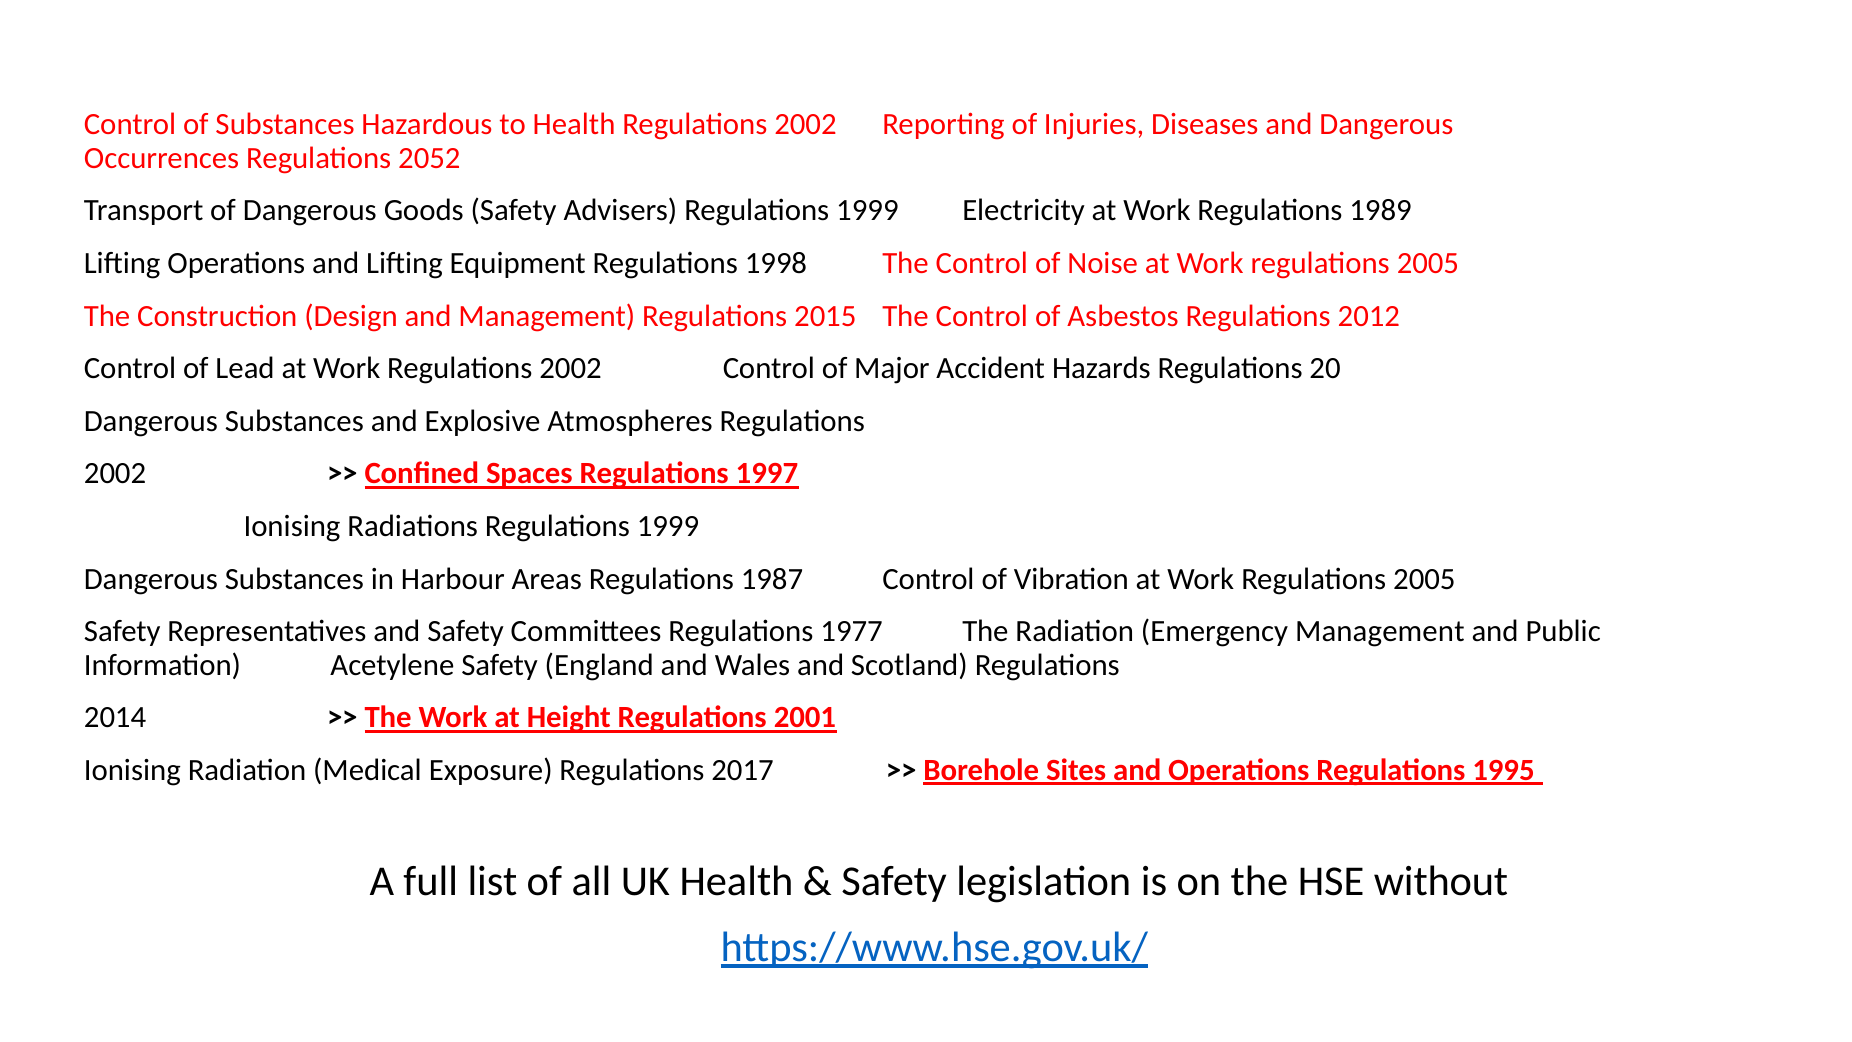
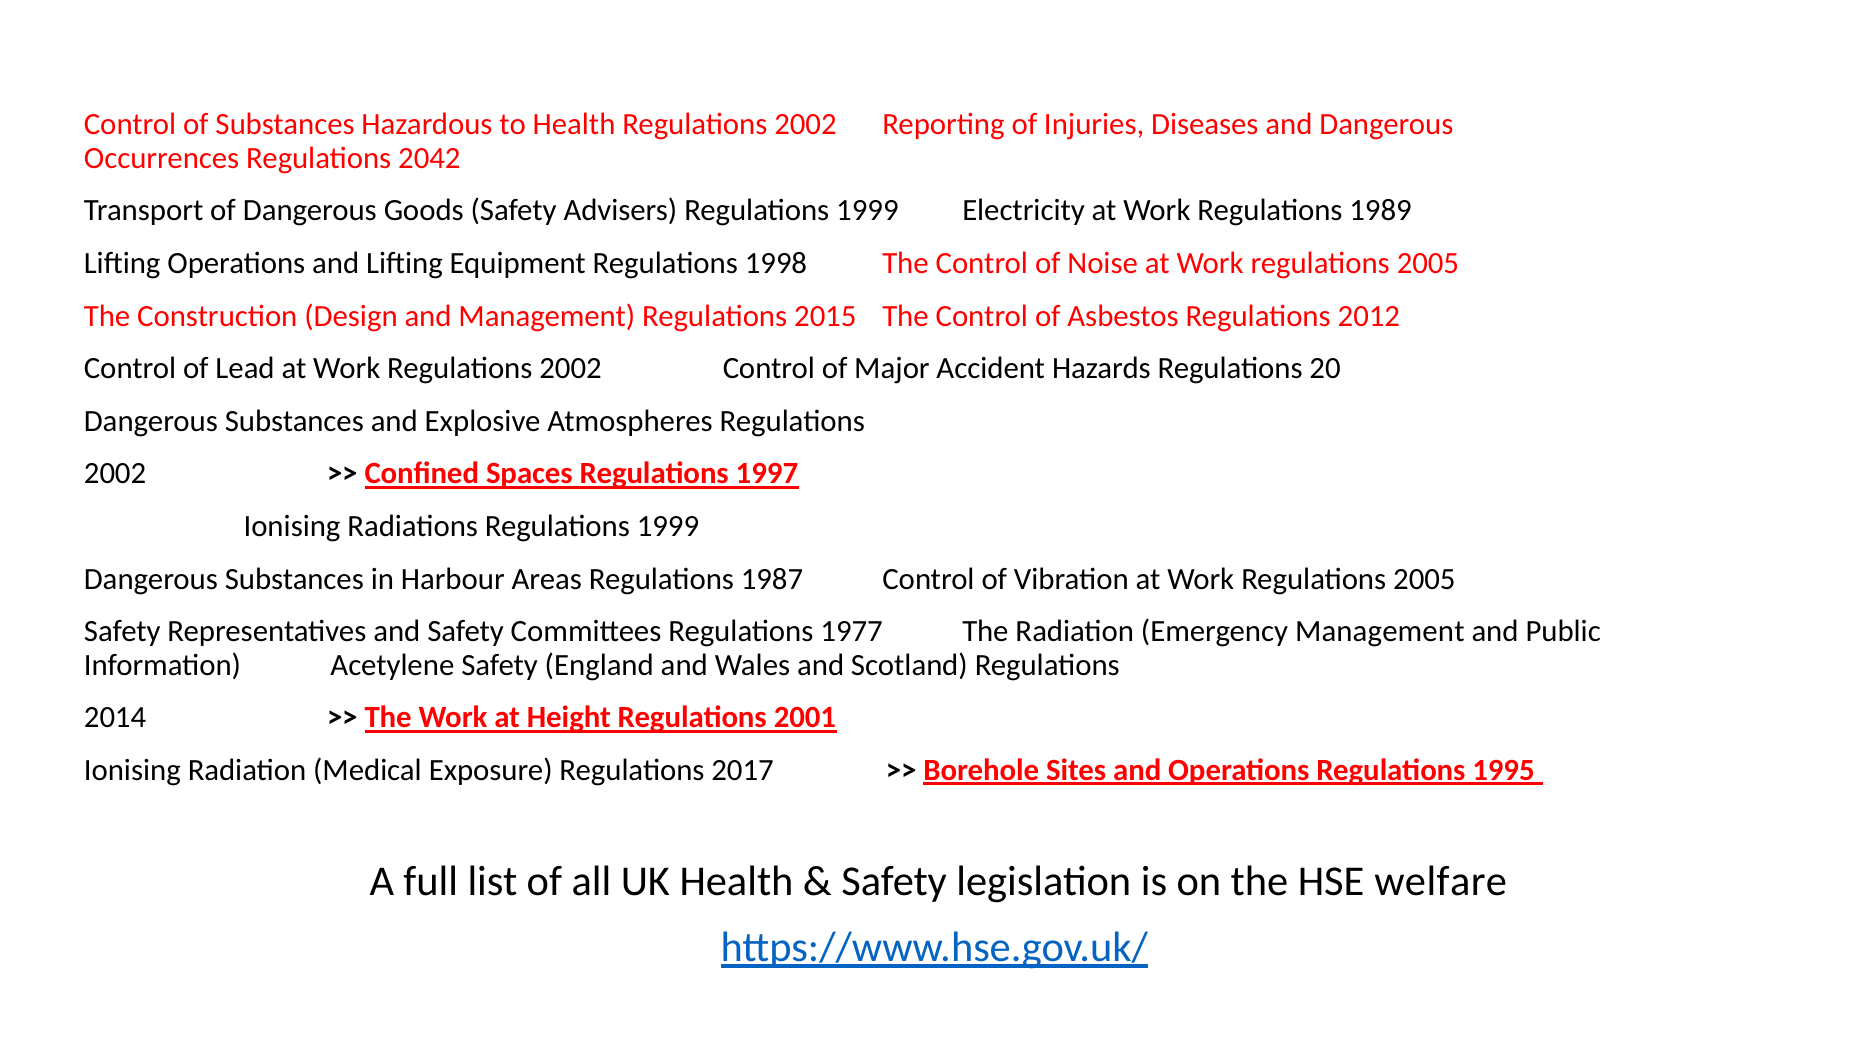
2052: 2052 -> 2042 (429, 158)
without: without -> welfare (1441, 881)
